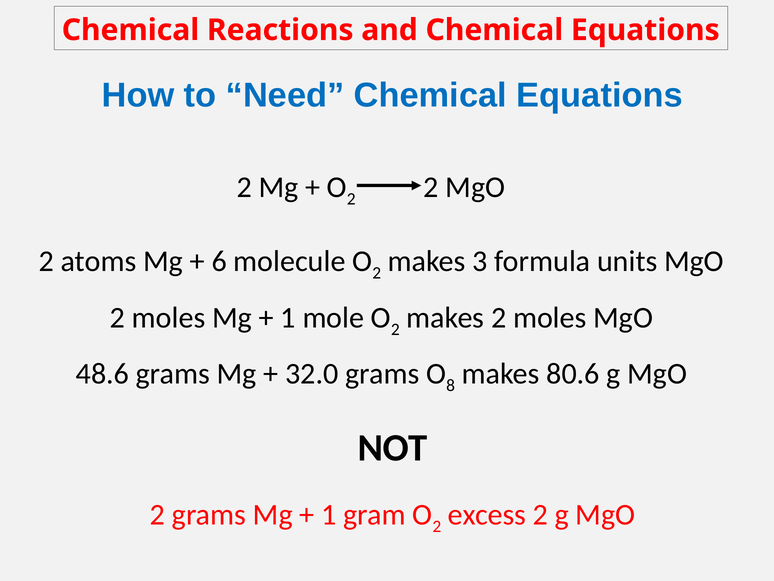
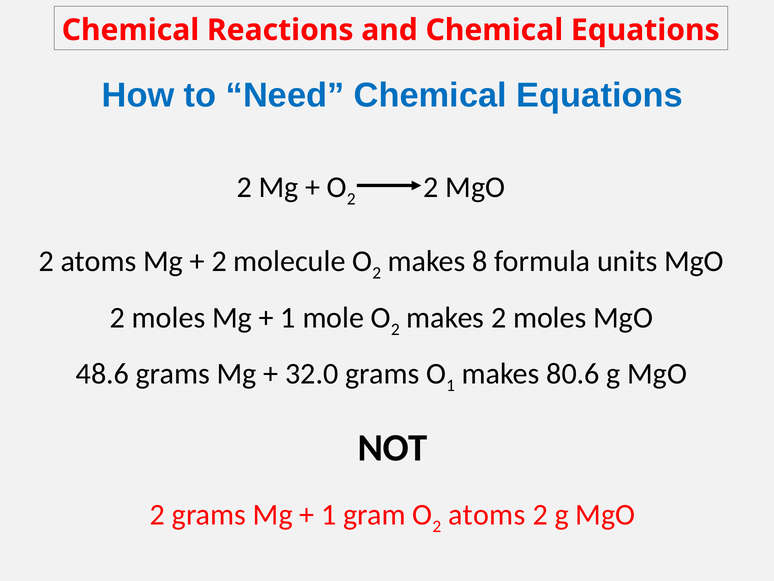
6: 6 -> 2 (219, 261)
3: 3 -> 8 (480, 261)
8: 8 -> 1 (451, 385)
excess: excess -> atoms (487, 514)
